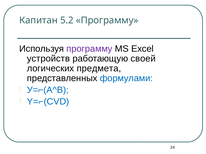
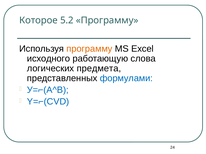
Капитан: Капитан -> Которое (38, 20)
программу colour: purple -> orange (89, 49)
устройств: устройств -> исходного (49, 59)
своей: своей -> слова (143, 59)
